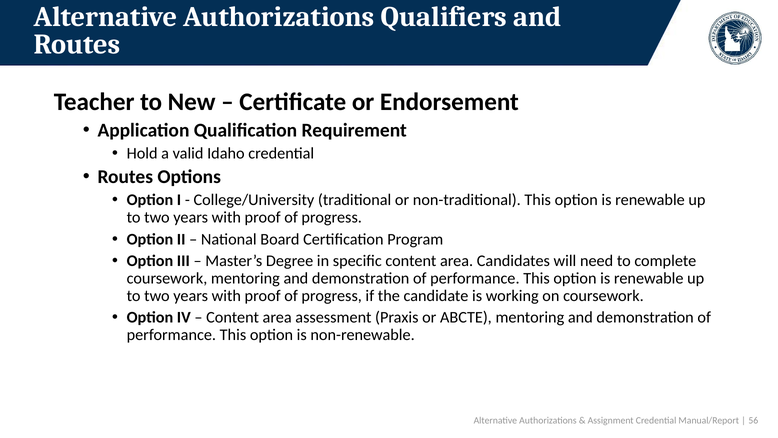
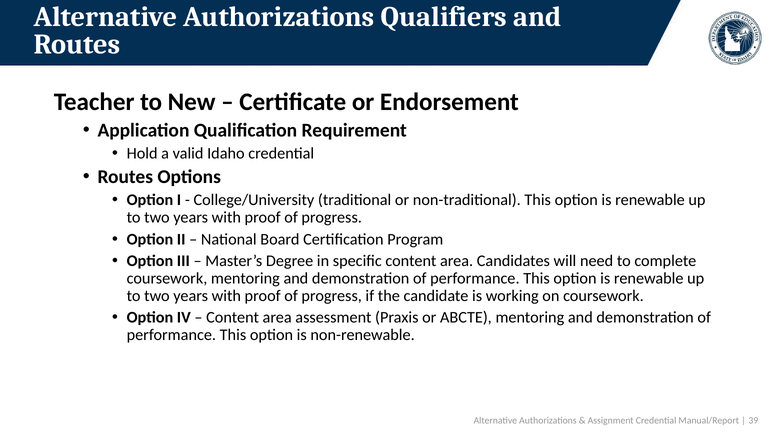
56: 56 -> 39 (753, 420)
